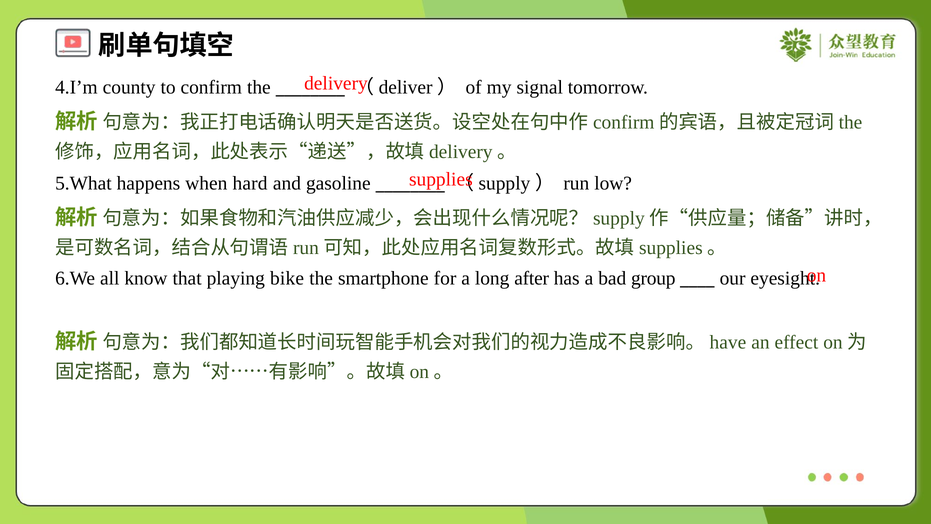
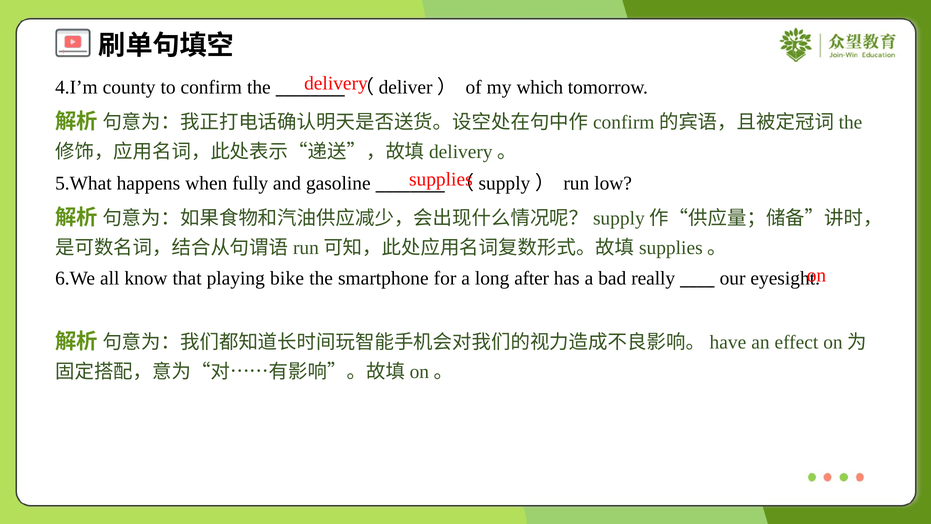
signal: signal -> which (540, 87)
hard: hard -> fully (250, 183)
group: group -> really (653, 278)
